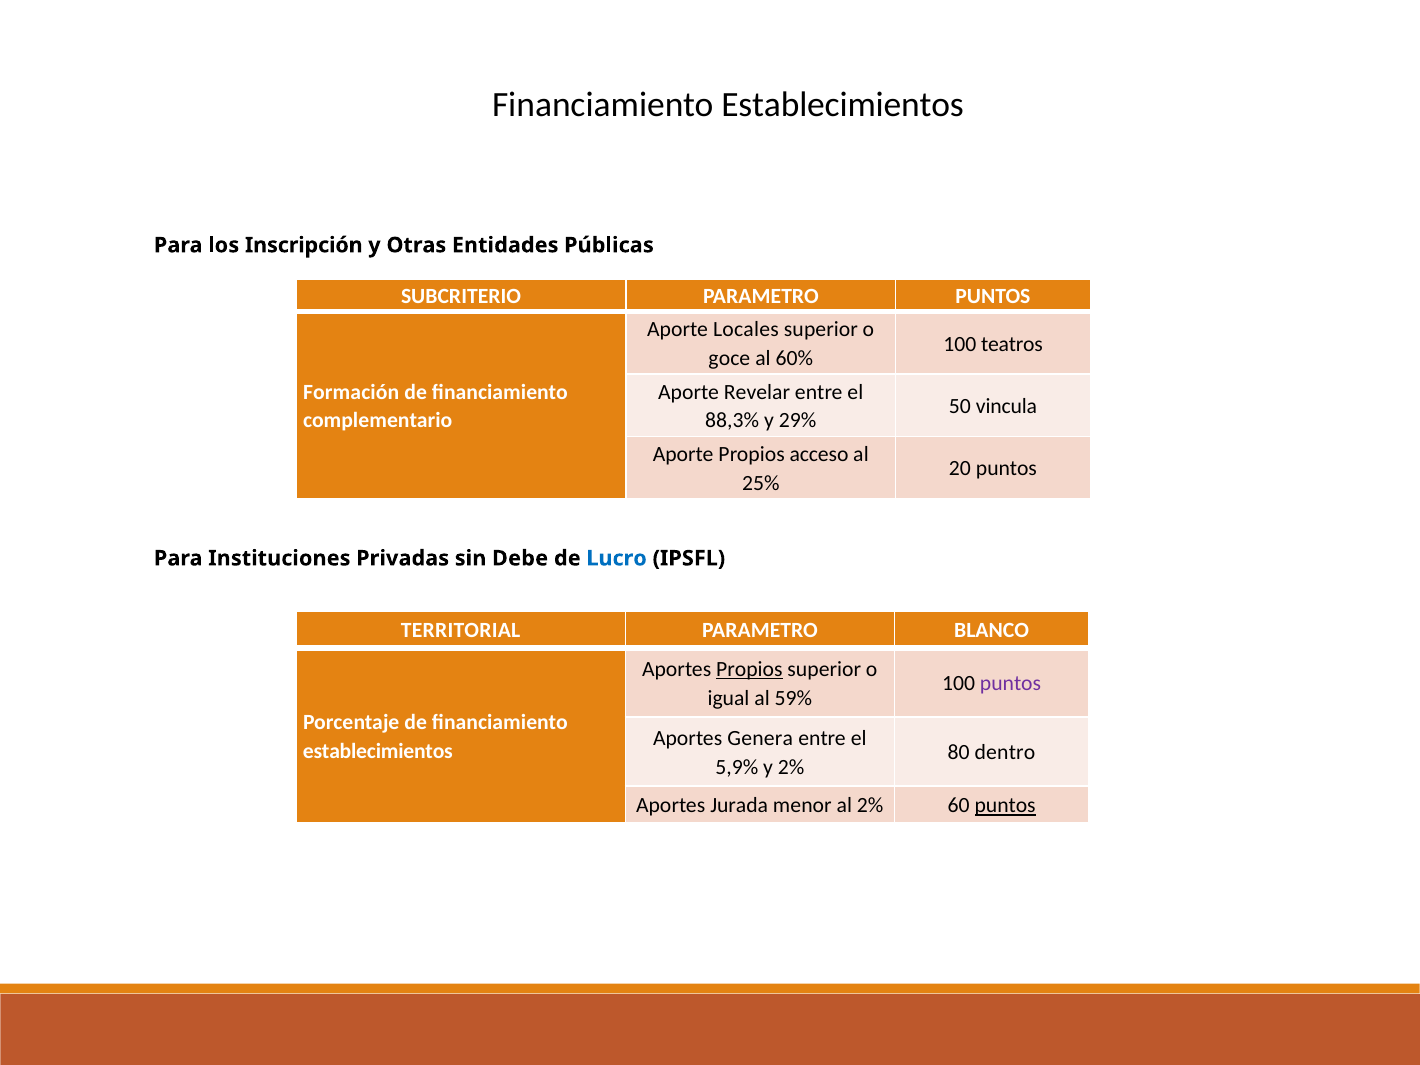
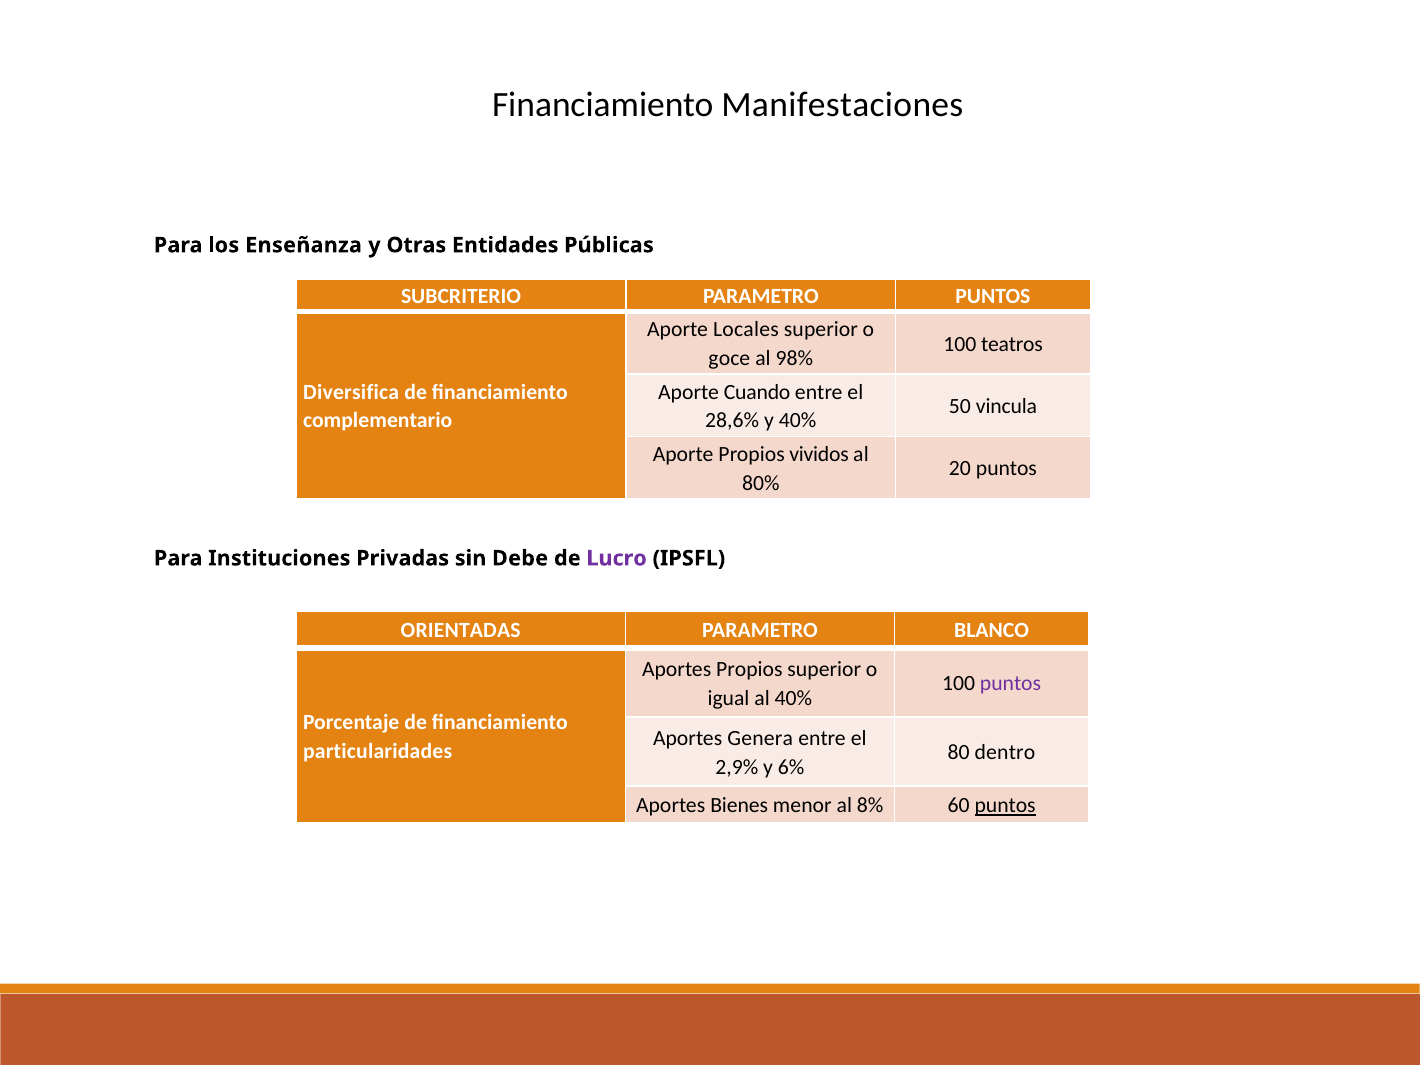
Establecimientos: Establecimientos -> Manifestaciones (842, 105)
Inscripción: Inscripción -> Enseñanza (304, 245)
60%: 60% -> 98% (794, 358)
Formación: Formación -> Diversifica (351, 392)
Revelar: Revelar -> Cuando (757, 392)
88,3%: 88,3% -> 28,6% (732, 421)
y 29%: 29% -> 40% (798, 421)
acceso: acceso -> vividos (819, 455)
25%: 25% -> 80% (761, 483)
Lucro colour: blue -> purple (617, 558)
TERRITORIAL: TERRITORIAL -> ORIENTADAS (461, 631)
Propios underline: present -> none (749, 669)
al 59%: 59% -> 40% (793, 698)
establecimientos: establecimientos -> particularidades (378, 751)
5,9%: 5,9% -> 2,9% (737, 767)
y 2%: 2% -> 6% (791, 767)
Jurada: Jurada -> Bienes (739, 806)
al 2%: 2% -> 8% (870, 806)
